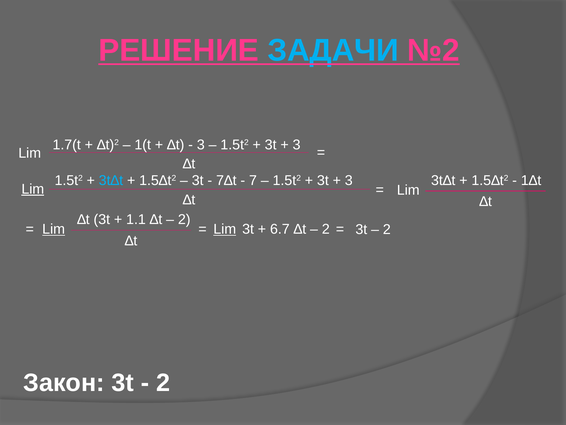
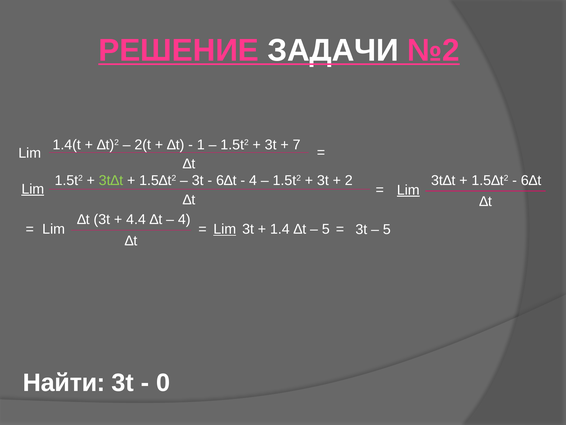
ЗАДАЧИ colour: light blue -> white (333, 50)
1.7(t: 1.7(t -> 1.4(t (67, 145)
1(t: 1(t -> 2(t (143, 145)
3: 3 -> 1 (201, 145)
3: 3 -> 7 (297, 145)
3t∆t colour: light blue -> light green (111, 180)
7∆t: 7∆t -> 6∆t (226, 180)
7: 7 -> 4 (253, 180)
3: 3 -> 2 (349, 180)
1∆t: 1∆t -> 6∆t (531, 180)
Lim underline: none -> present (408, 190)
1.1: 1.1 -> 4.4 (136, 219)
2: 2 -> 4 (184, 219)
Lim underline: present -> none (54, 229)
6.7: 6.7 -> 1.4 (280, 229)
2: 2 -> 5 (326, 229)
2: 2 -> 5 (387, 229)
Закон: Закон -> Найти (64, 382)
2: 2 -> 0 (163, 382)
